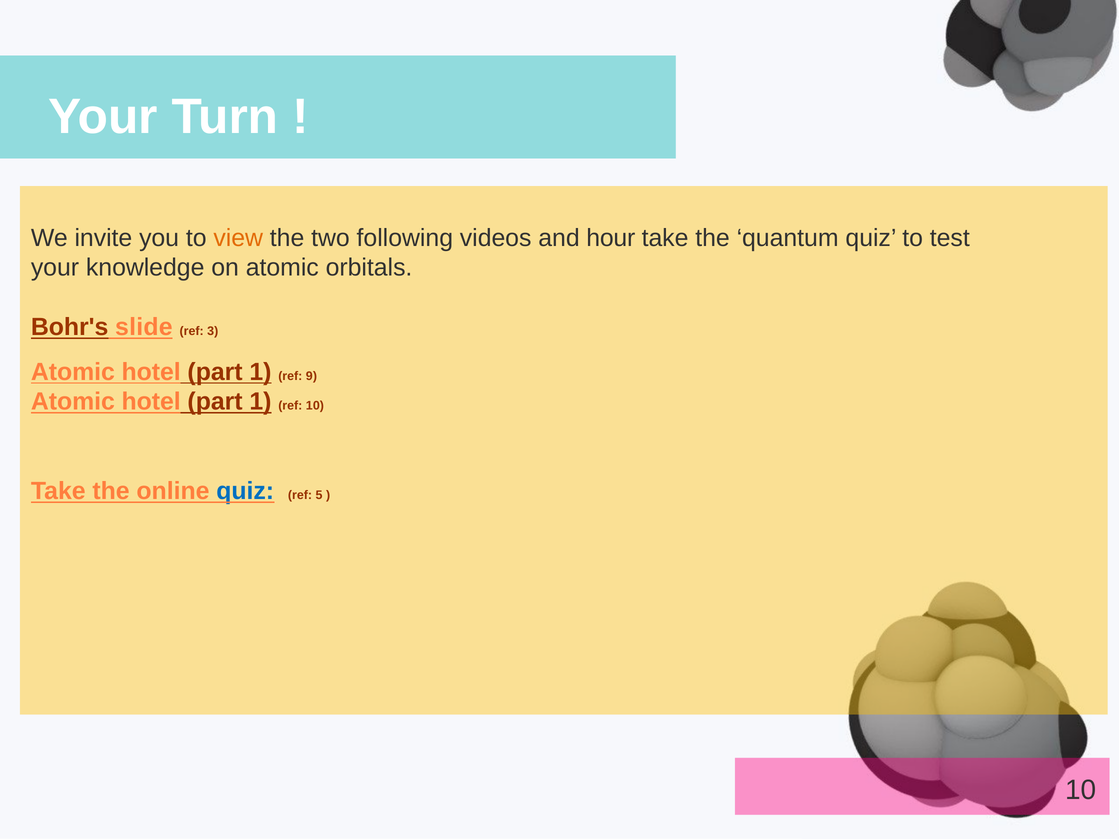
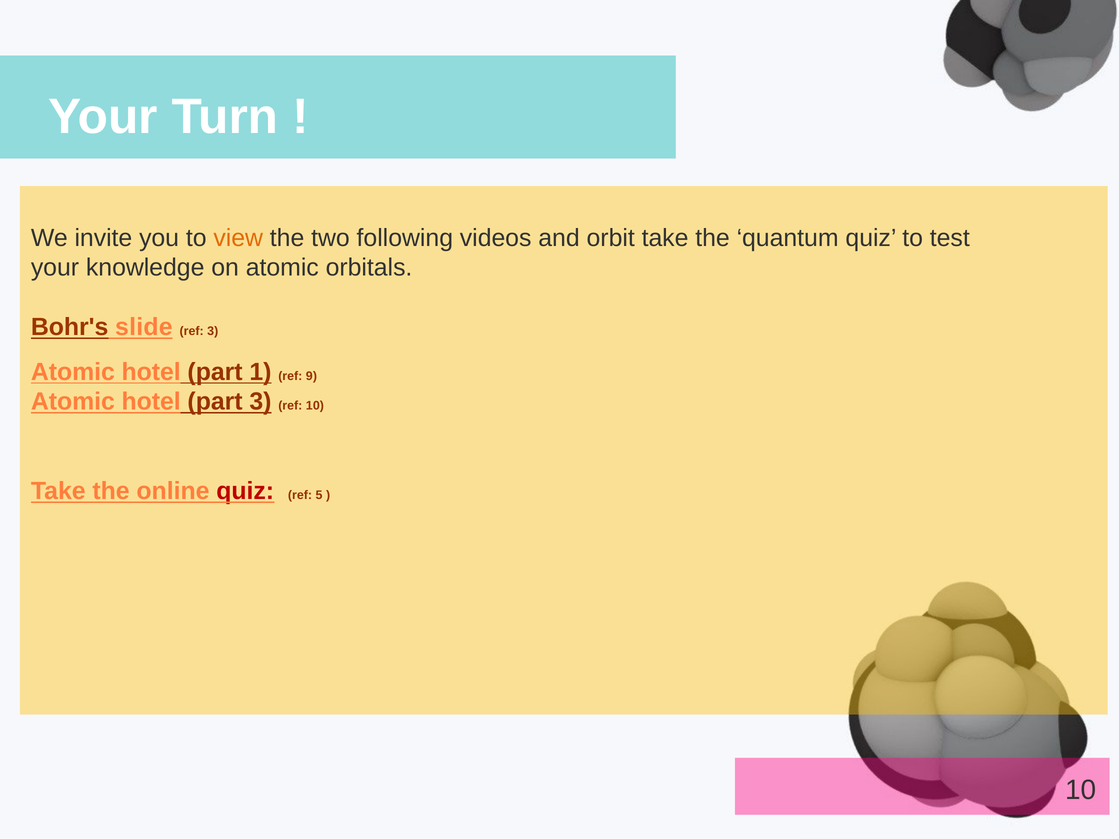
hour: hour -> orbit (611, 238)
1: 1 -> 3 (260, 402)
quiz colour: blue -> red (245, 491)
